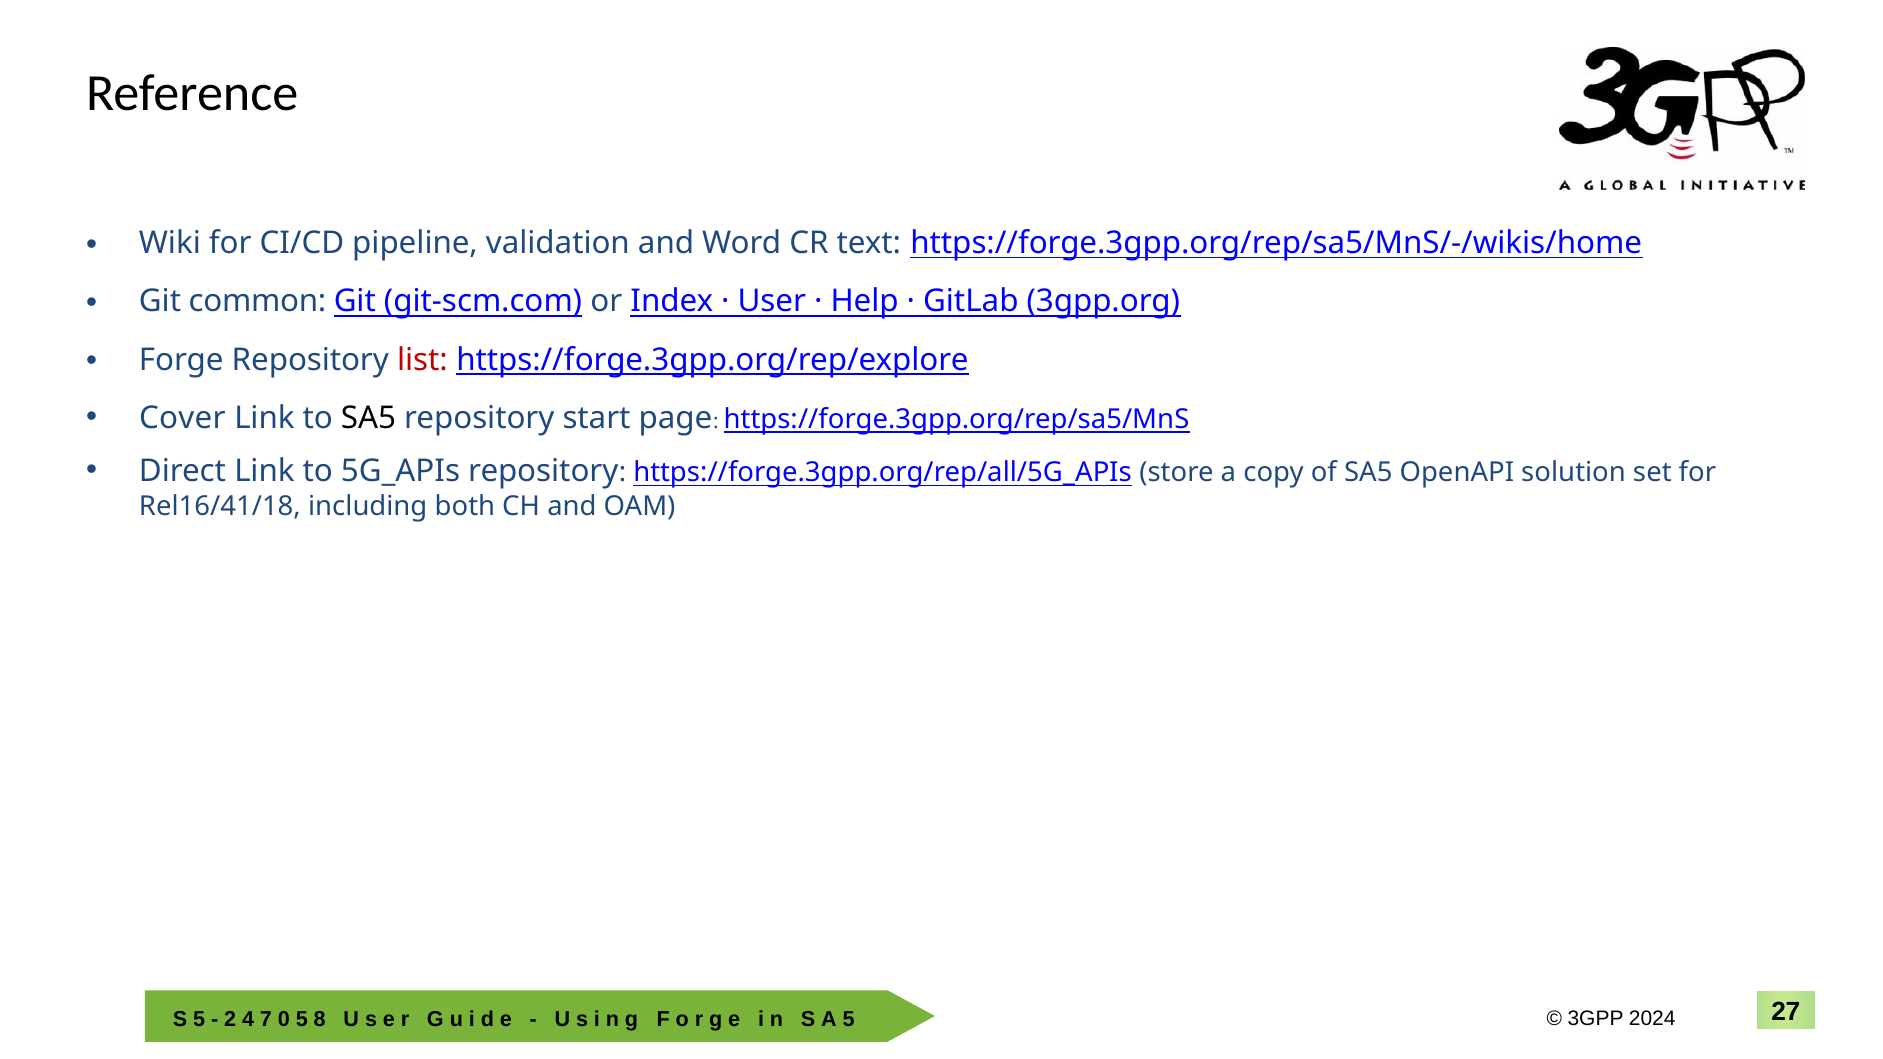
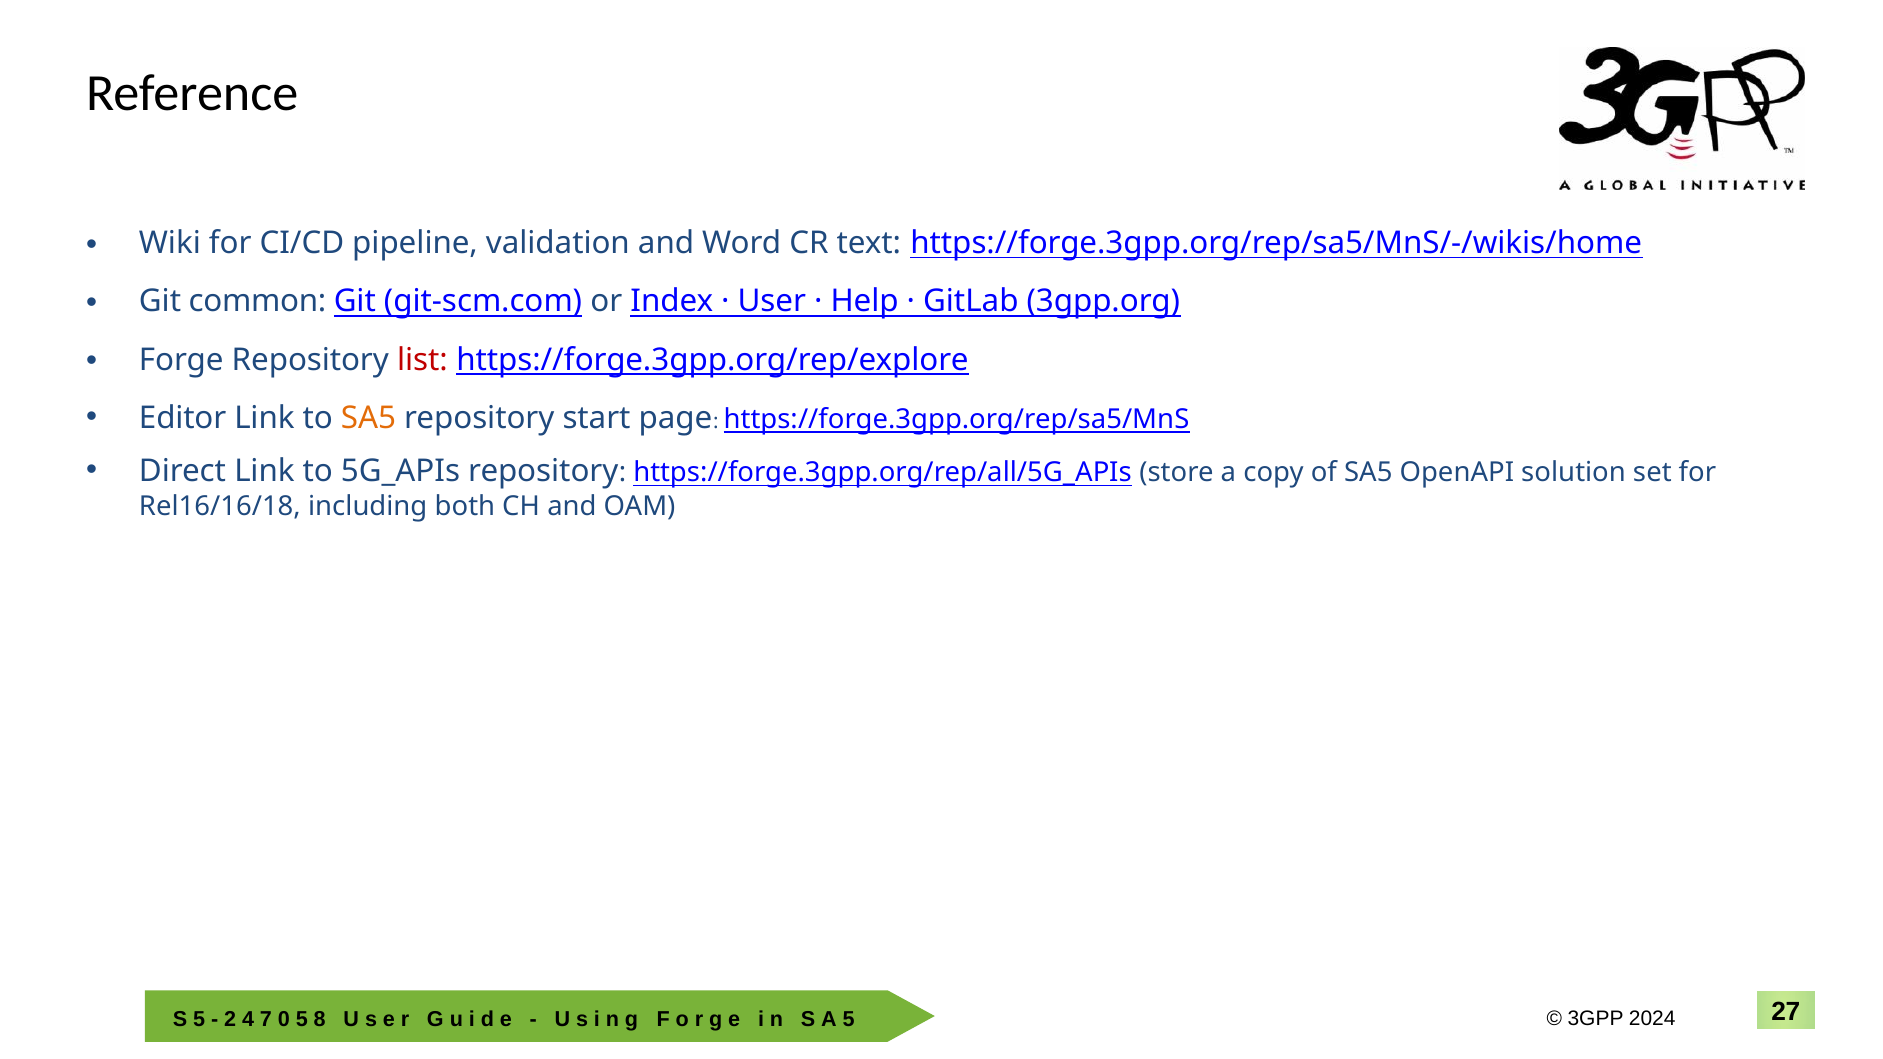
Cover: Cover -> Editor (183, 418)
SA5 colour: black -> orange (368, 418)
Rel16/41/18: Rel16/41/18 -> Rel16/16/18 (220, 507)
